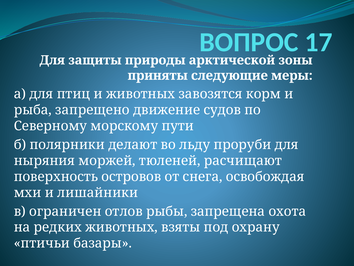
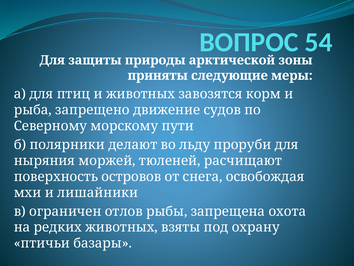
17: 17 -> 54 (319, 42)
